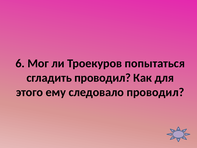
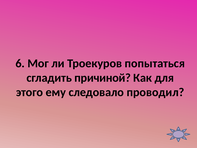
сгладить проводил: проводил -> причиной (103, 78)
